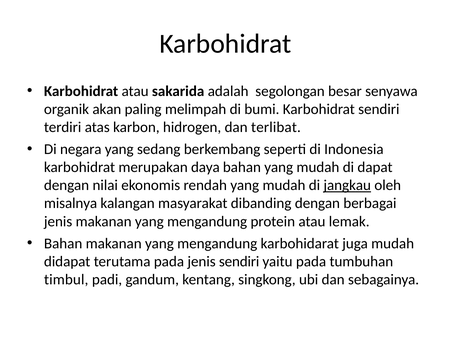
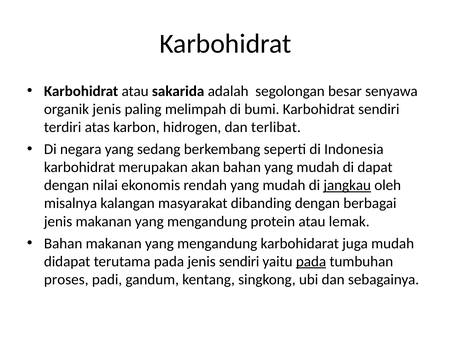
organik akan: akan -> jenis (107, 109)
daya: daya -> akan (205, 167)
pada underline: none -> present (311, 262)
timbul: timbul -> proses (66, 280)
